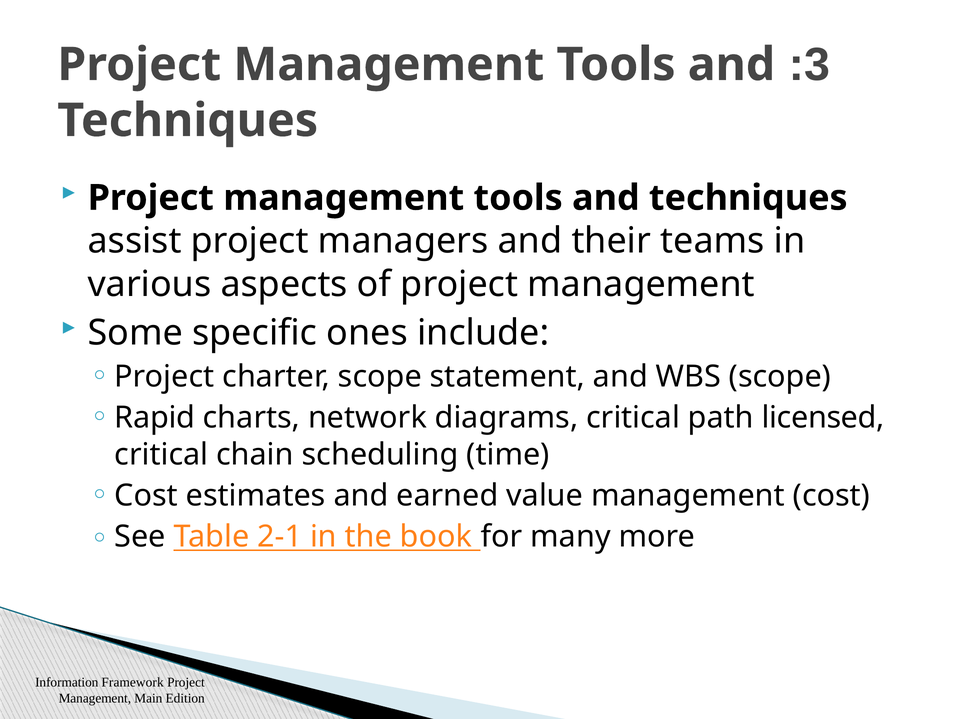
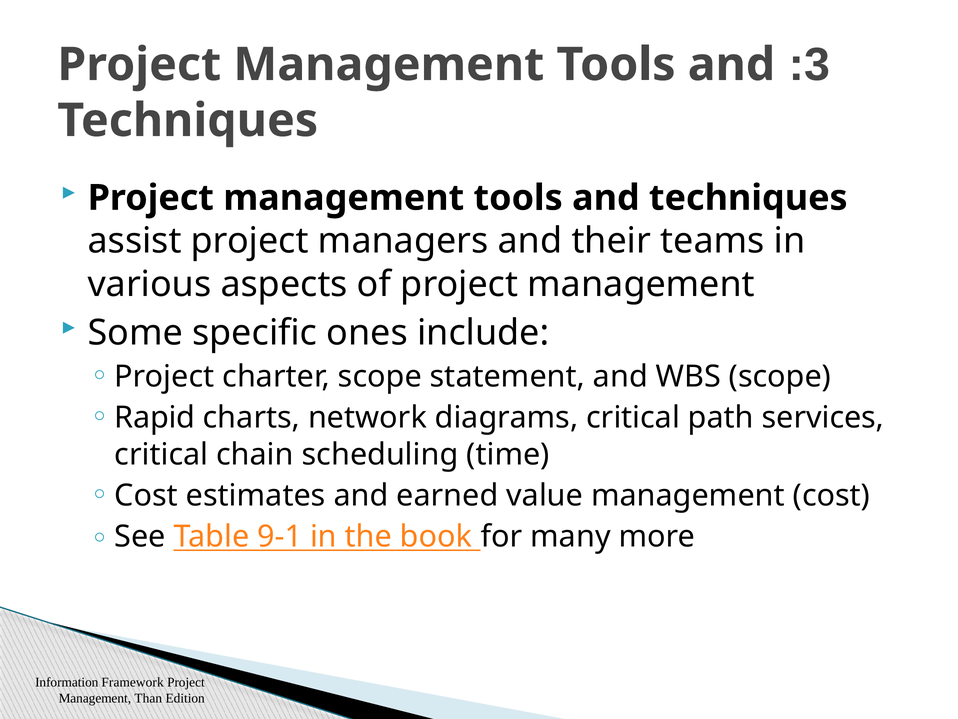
licensed: licensed -> services (823, 417)
2-1: 2-1 -> 9-1 (280, 536)
Main: Main -> Than (148, 698)
